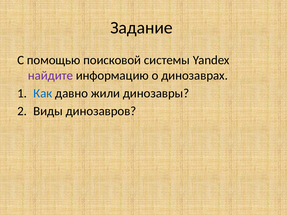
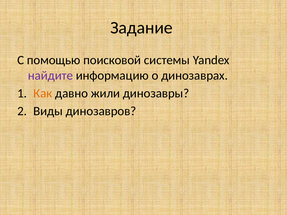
Как colour: blue -> orange (43, 93)
